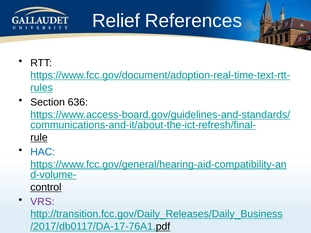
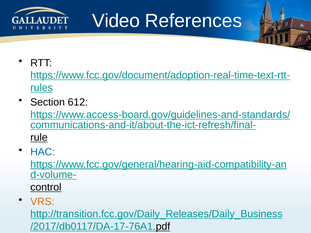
Relief: Relief -> Video (116, 21)
636: 636 -> 612 (78, 102)
VRS colour: purple -> orange (42, 202)
